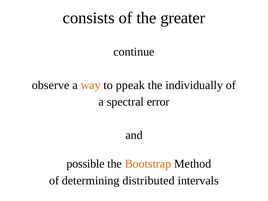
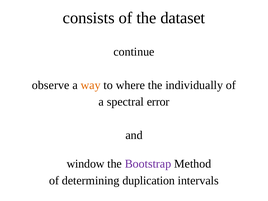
greater: greater -> dataset (183, 18)
ppeak: ppeak -> where (130, 85)
possible: possible -> window (86, 164)
Bootstrap colour: orange -> purple (148, 164)
distributed: distributed -> duplication (149, 181)
